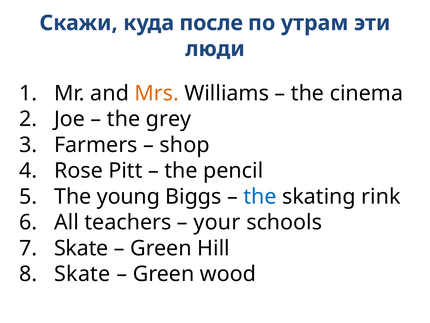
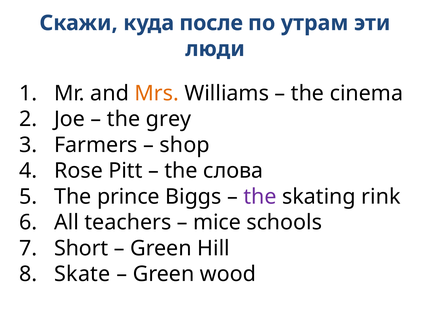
pencil: pencil -> слова (233, 170)
young: young -> prince (128, 196)
the colour: blue -> purple (260, 196)
your: your -> mice (217, 222)
Skate: Skate -> Short (81, 248)
